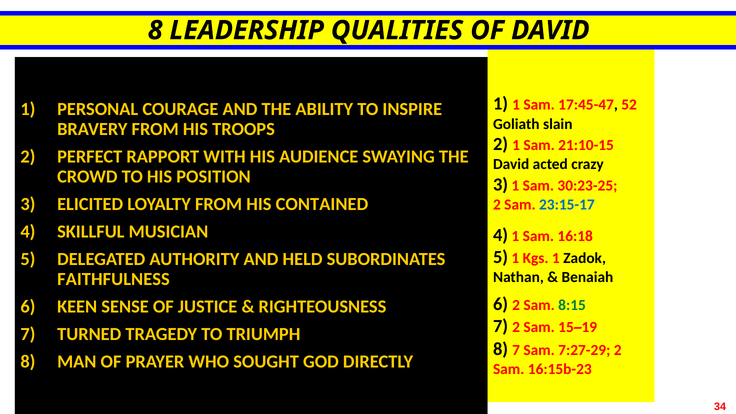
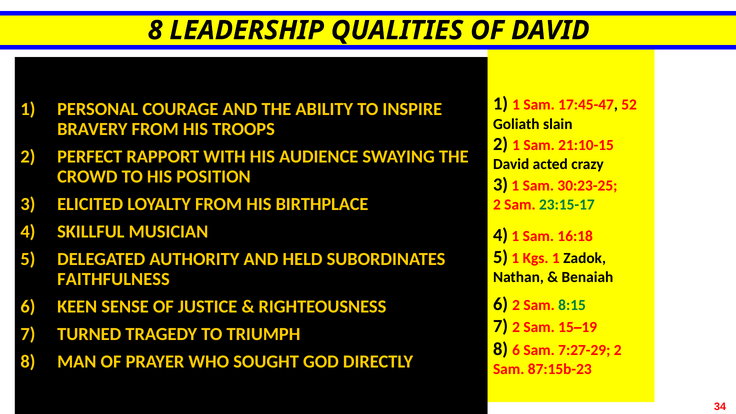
CONTAINED: CONTAINED -> BIRTHPLACE (322, 204)
23:15-17 colour: blue -> green (567, 205)
8 7: 7 -> 6 (516, 350)
16:15b-23: 16:15b-23 -> 87:15b-23 (560, 369)
